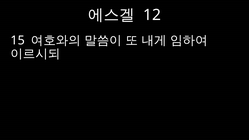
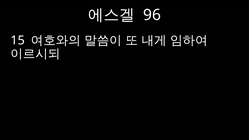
12: 12 -> 96 (152, 15)
